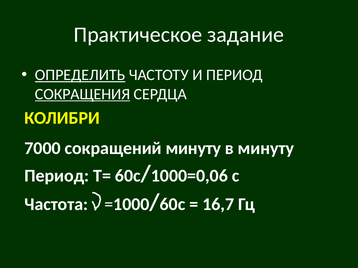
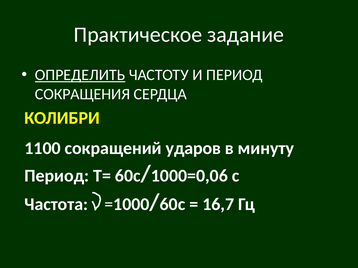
СОКРАЩЕНИЯ underline: present -> none (83, 94)
7000: 7000 -> 1100 (43, 149)
сокращений минуту: минуту -> ударов (193, 149)
